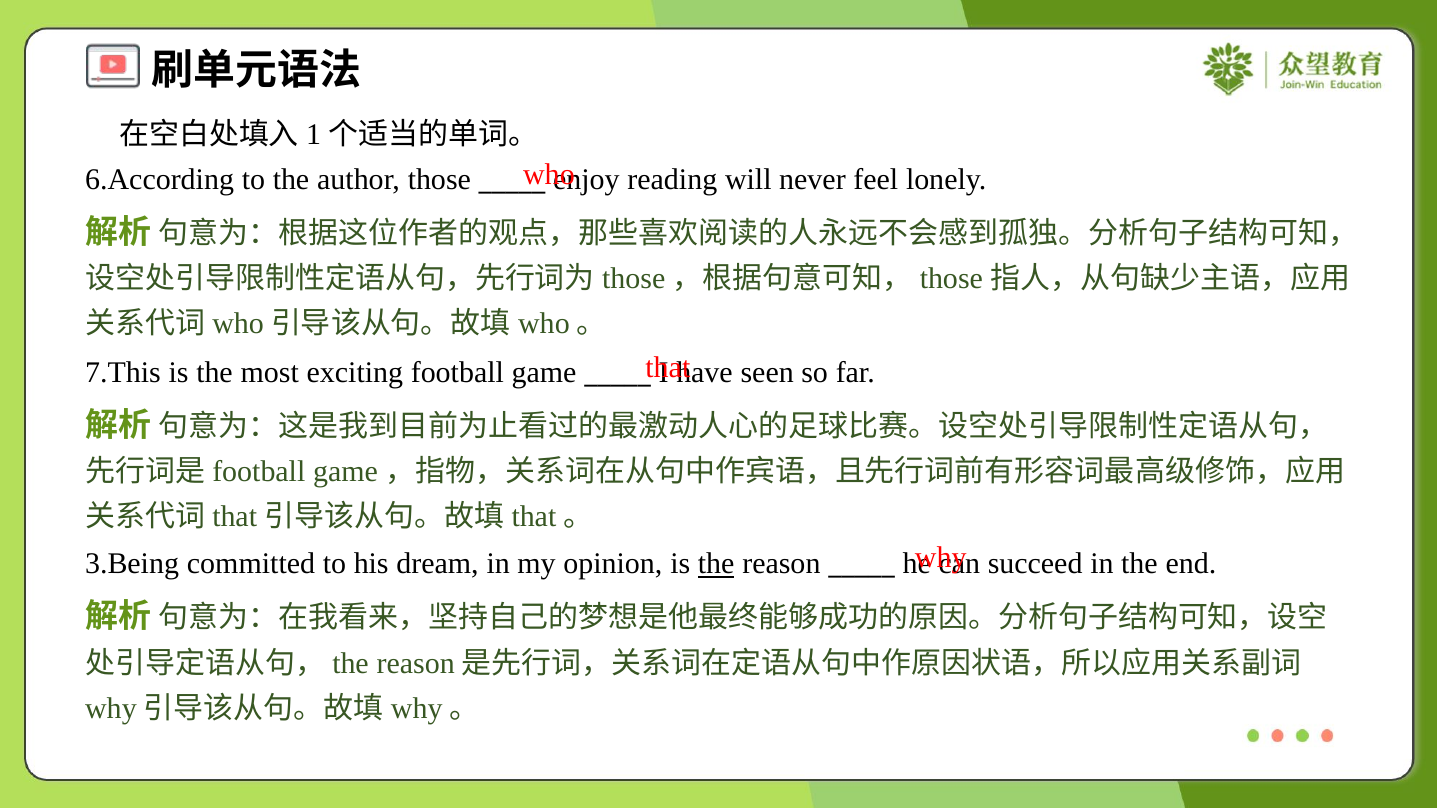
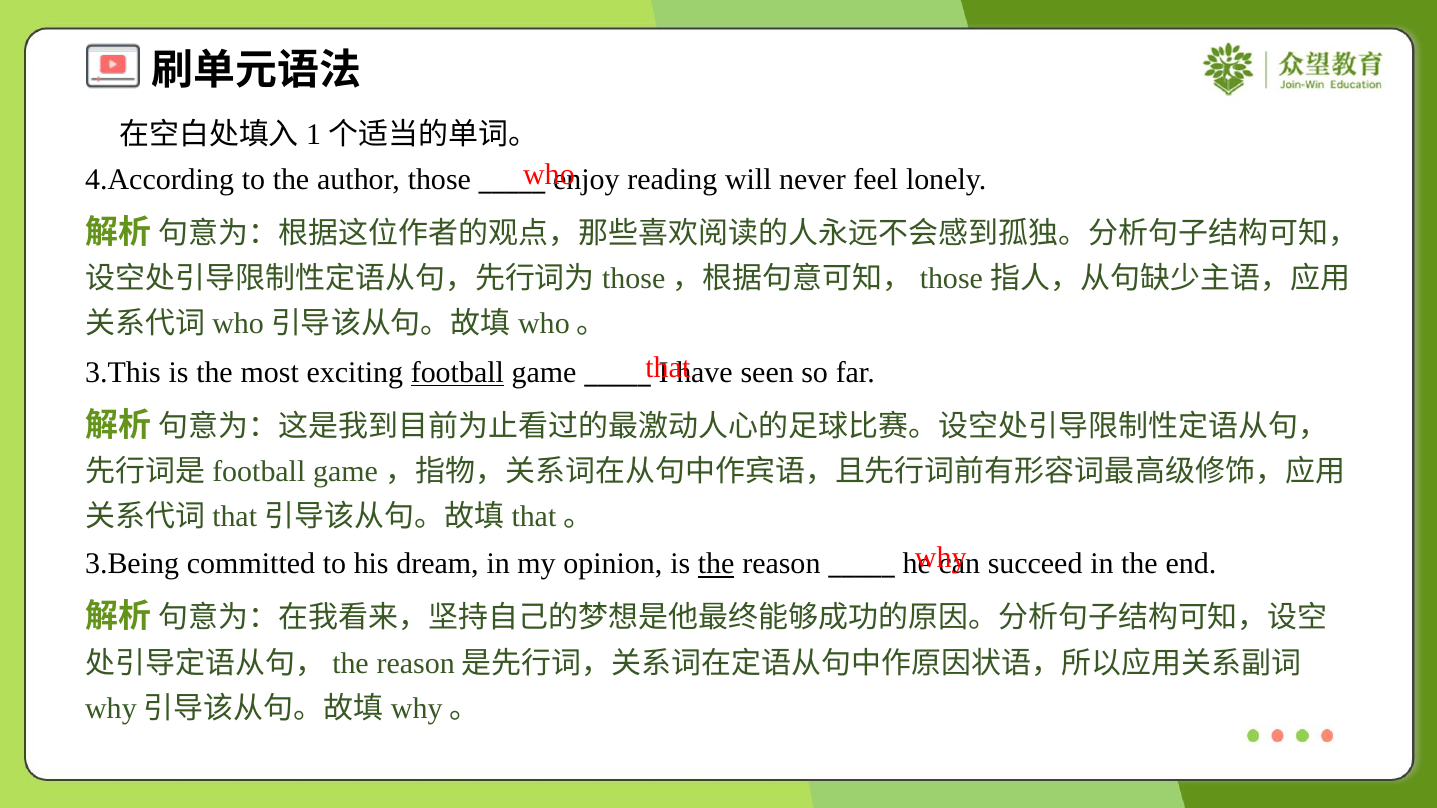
6.According: 6.According -> 4.According (160, 180)
7.This: 7.This -> 3.This (123, 373)
football underline: none -> present (457, 373)
